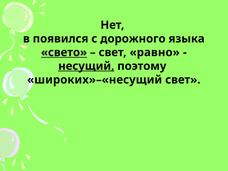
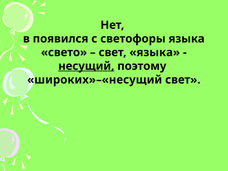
дорожного: дорожного -> светофоры (133, 39)
свето underline: present -> none (64, 52)
свет равно: равно -> языка (155, 52)
